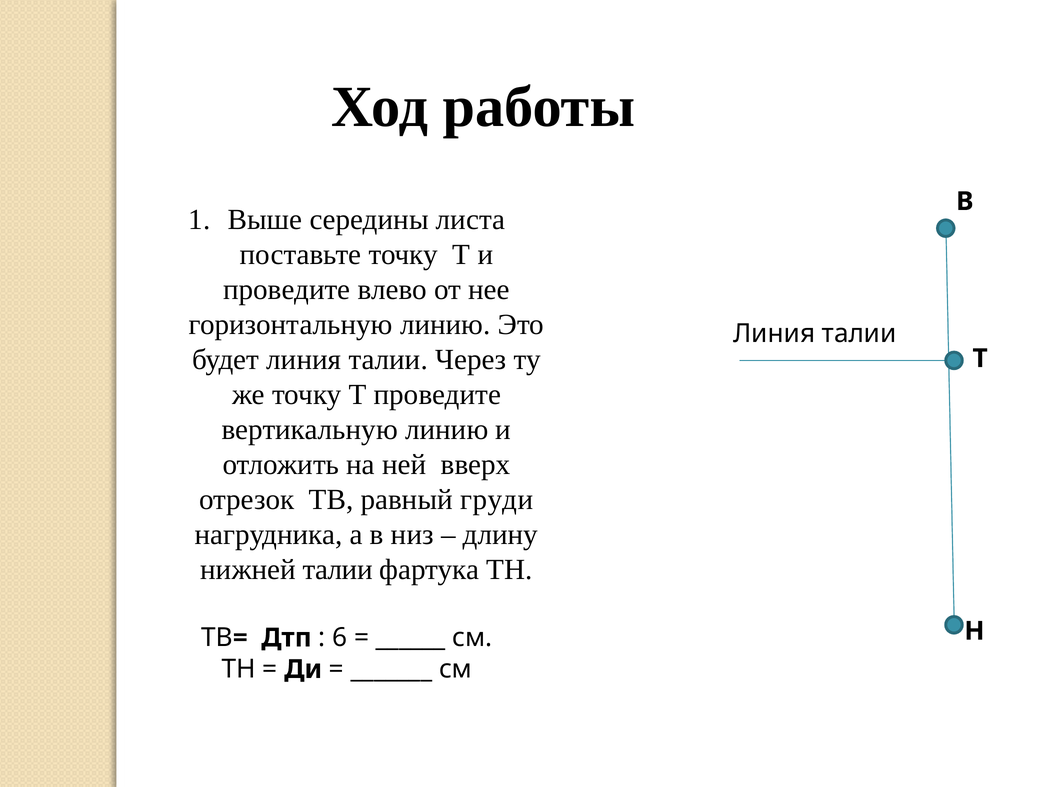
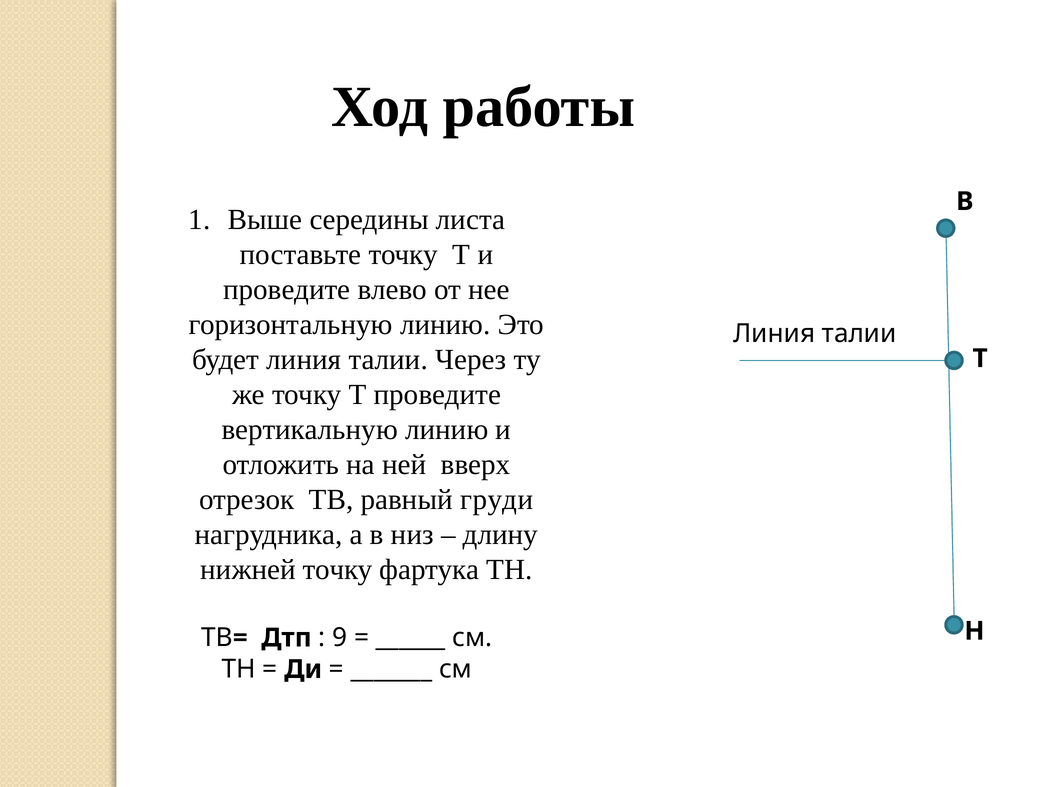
нижней талии: талии -> точку (338, 570)
6: 6 -> 9 (340, 638)
